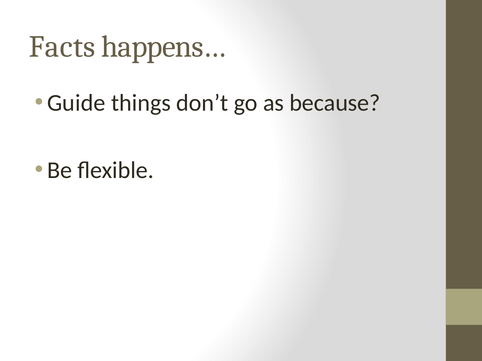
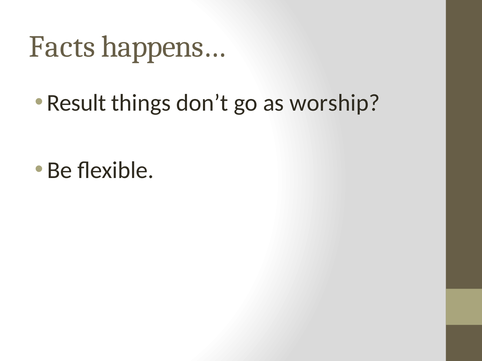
Guide: Guide -> Result (76, 103)
because: because -> worship (335, 103)
